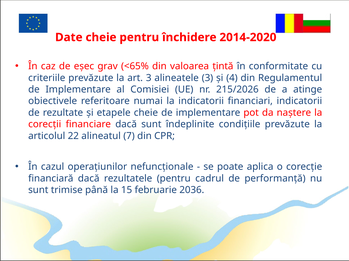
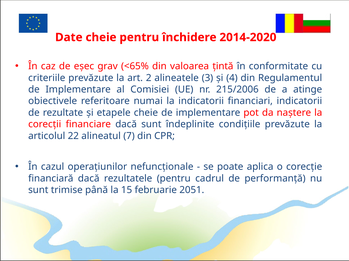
art 3: 3 -> 2 (149, 78)
215/2026: 215/2026 -> 215/2006 (237, 90)
2036: 2036 -> 2051 (192, 191)
